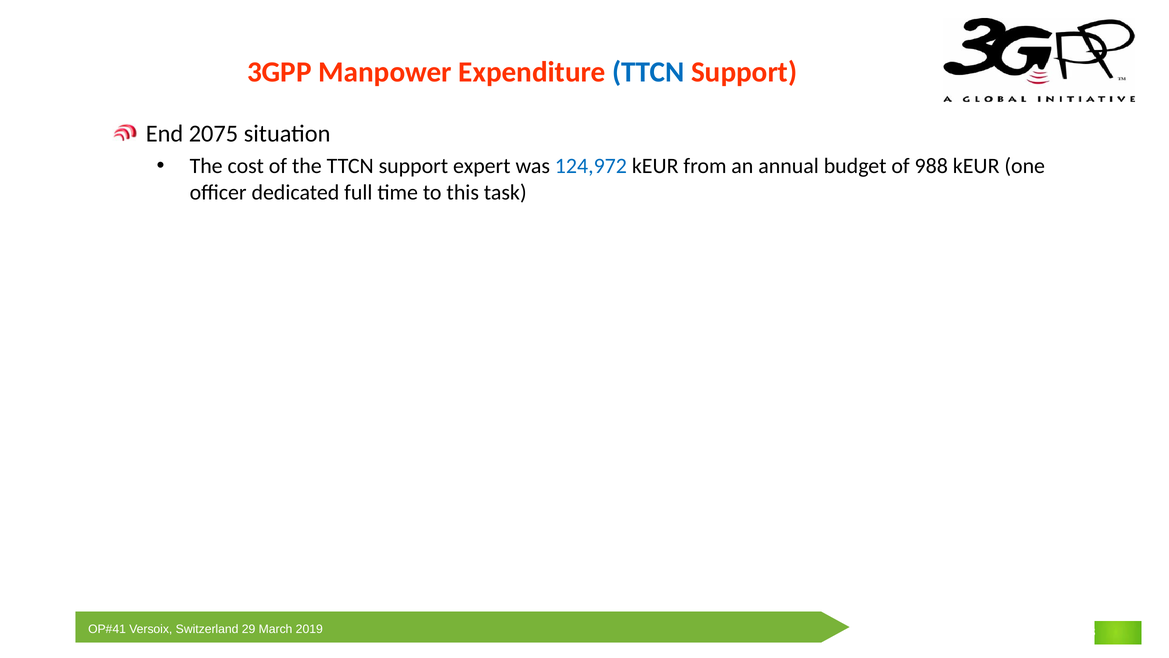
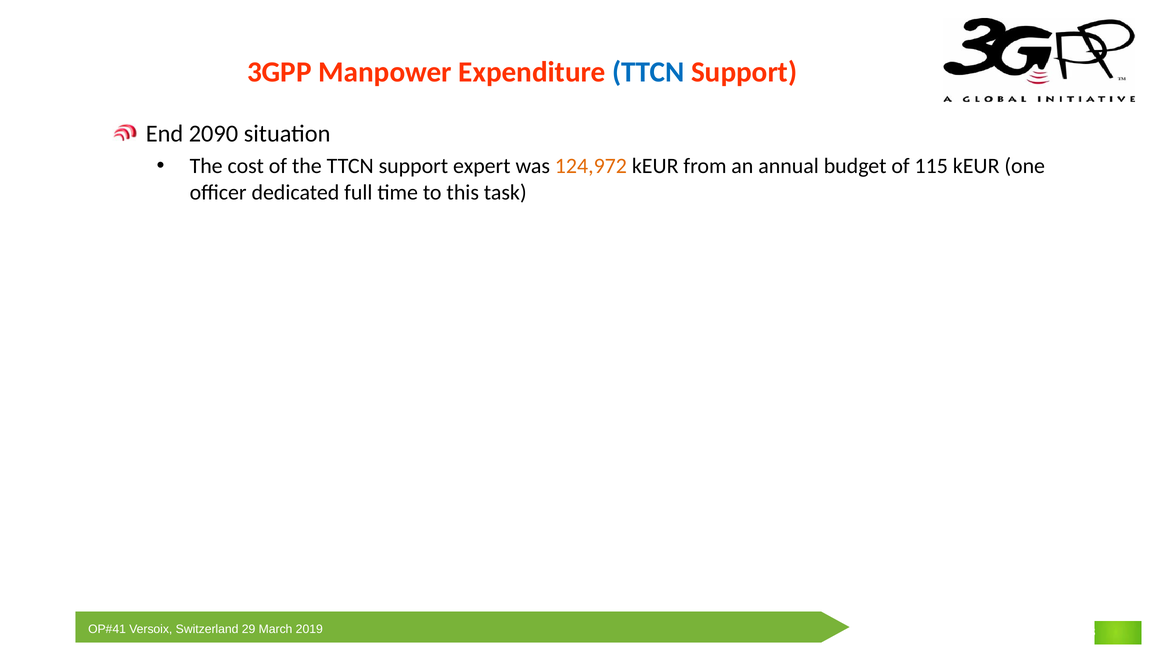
2075: 2075 -> 2090 (213, 134)
124,972 colour: blue -> orange (591, 166)
988: 988 -> 115 (931, 166)
